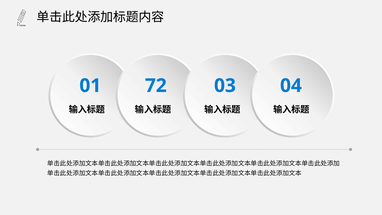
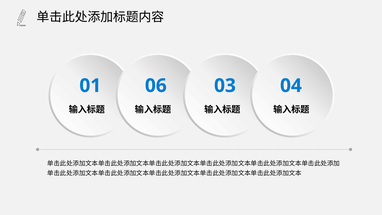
72: 72 -> 06 (156, 86)
